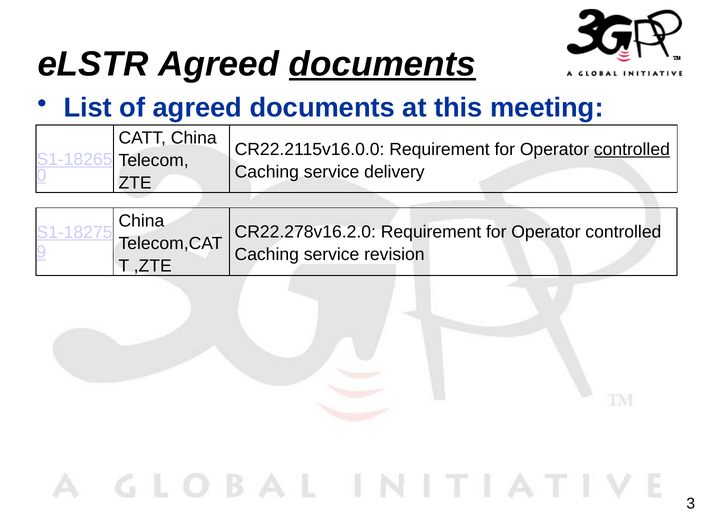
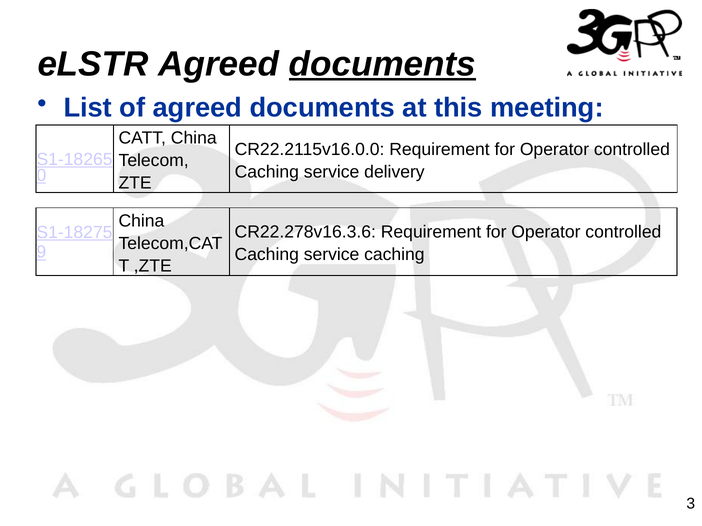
controlled underline: present -> none (632, 149)
CR22.278v16.2.0: CR22.278v16.2.0 -> CR22.278v16.3.6 (305, 232)
service revision: revision -> caching (394, 255)
